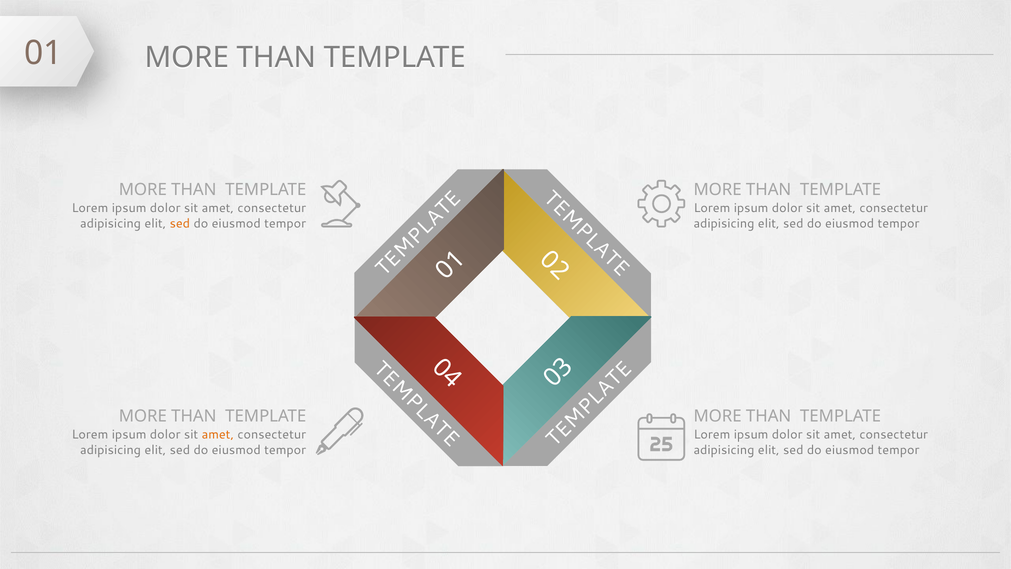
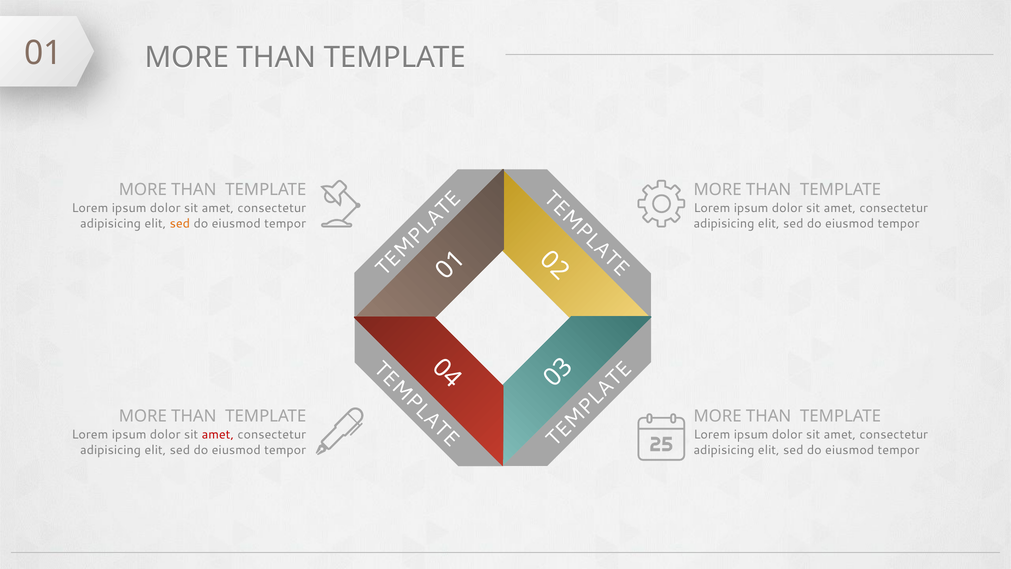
amet colour: orange -> red (218, 435)
